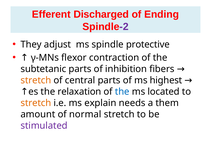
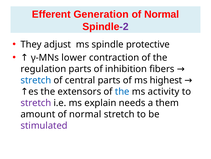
Discharged: Discharged -> Generation (101, 14)
Ending: Ending -> Normal (162, 14)
flexor: flexor -> lower (74, 57)
subtetanic: subtetanic -> regulation (43, 69)
stretch colour: orange -> blue (36, 80)
relaxation: relaxation -> extensors (79, 91)
located: located -> activity (164, 91)
stretch colour: orange -> purple (36, 102)
